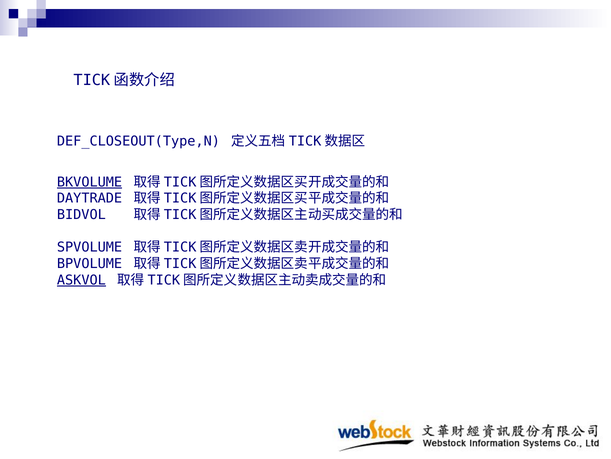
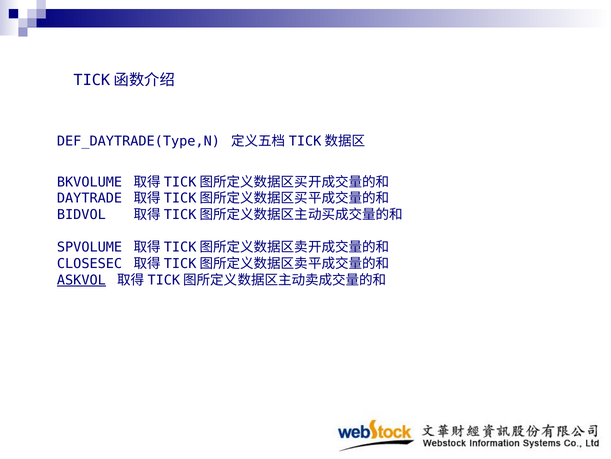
DEF_CLOSEOUT(Type,N: DEF_CLOSEOUT(Type,N -> DEF_DAYTRADE(Type,N (138, 141)
BKVOLUME underline: present -> none (90, 182)
BPVOLUME: BPVOLUME -> CLOSESEC (90, 263)
